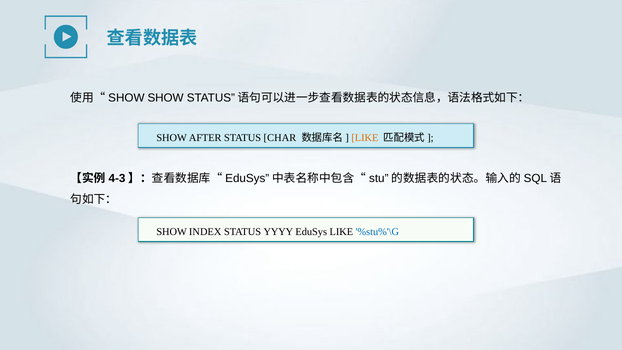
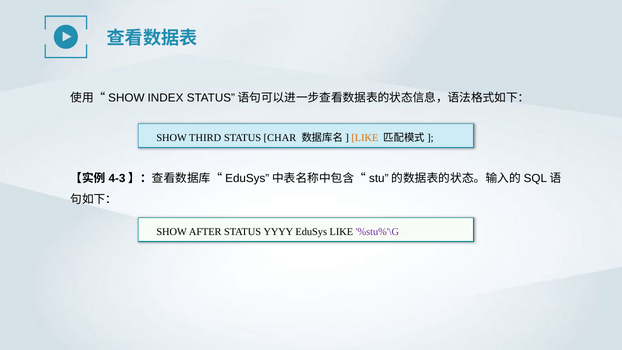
SHOW: SHOW -> INDEX (165, 98)
AFTER: AFTER -> THIRD (205, 138)
INDEX: INDEX -> AFTER (205, 232)
%stu%'\G colour: blue -> purple (377, 232)
